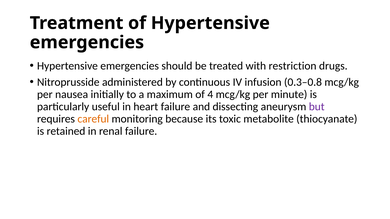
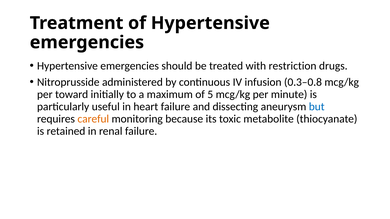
nausea: nausea -> toward (72, 95)
4: 4 -> 5 (210, 95)
but colour: purple -> blue (317, 107)
